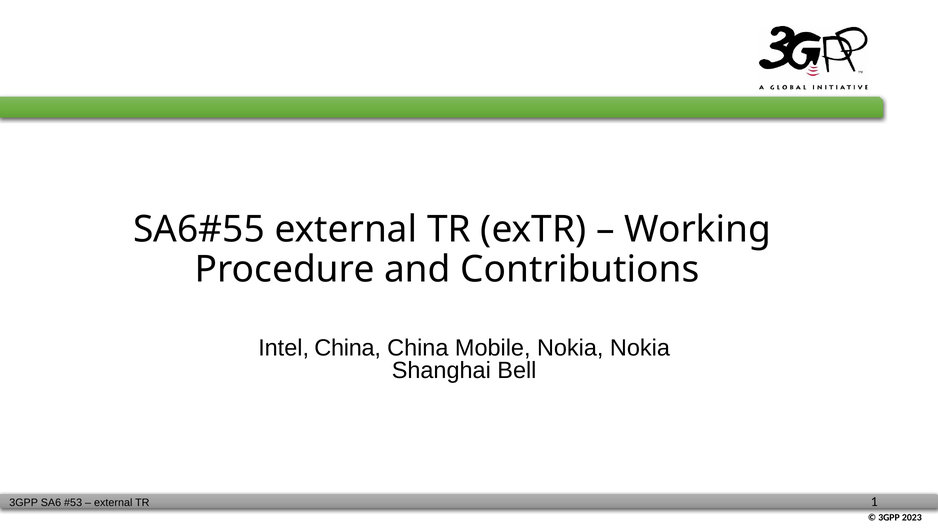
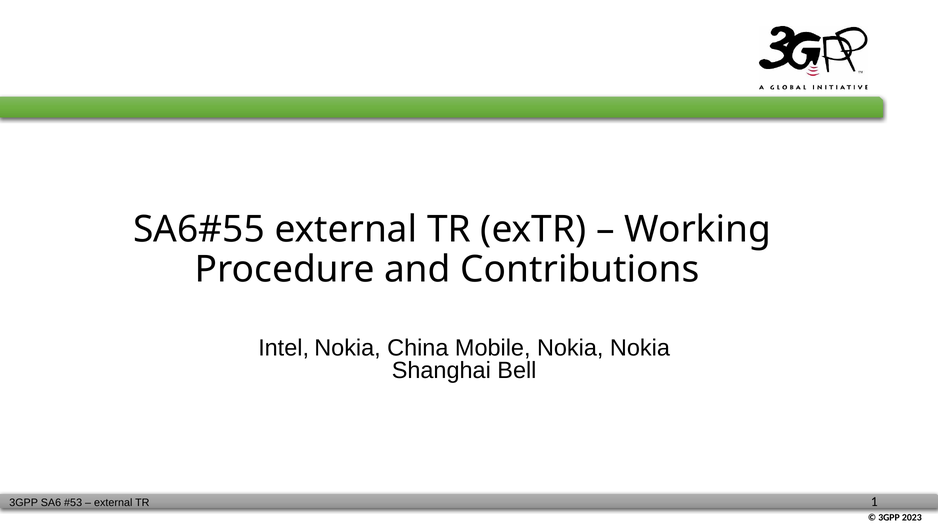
Intel China: China -> Nokia (347, 348)
